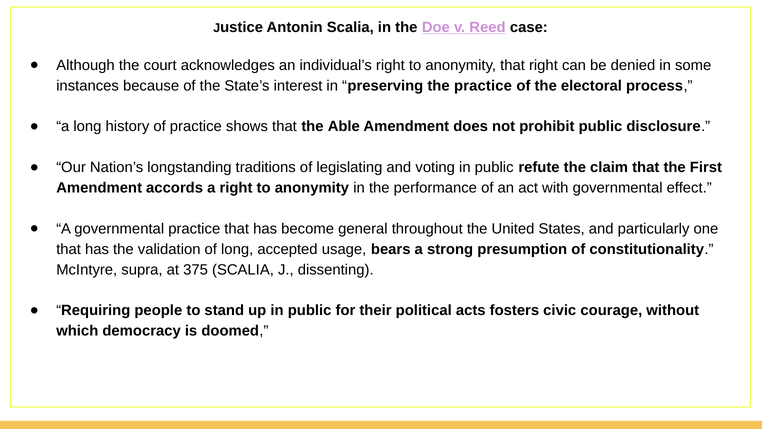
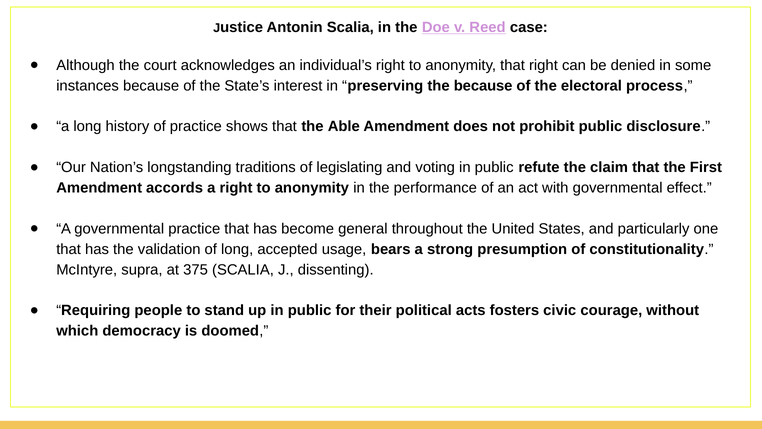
the practice: practice -> because (483, 86)
